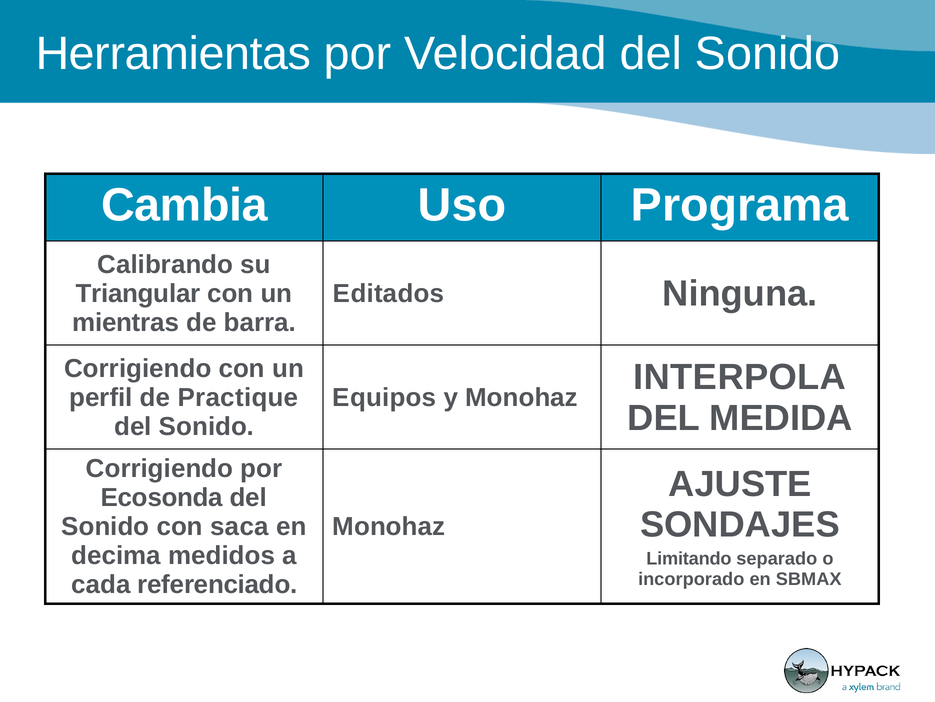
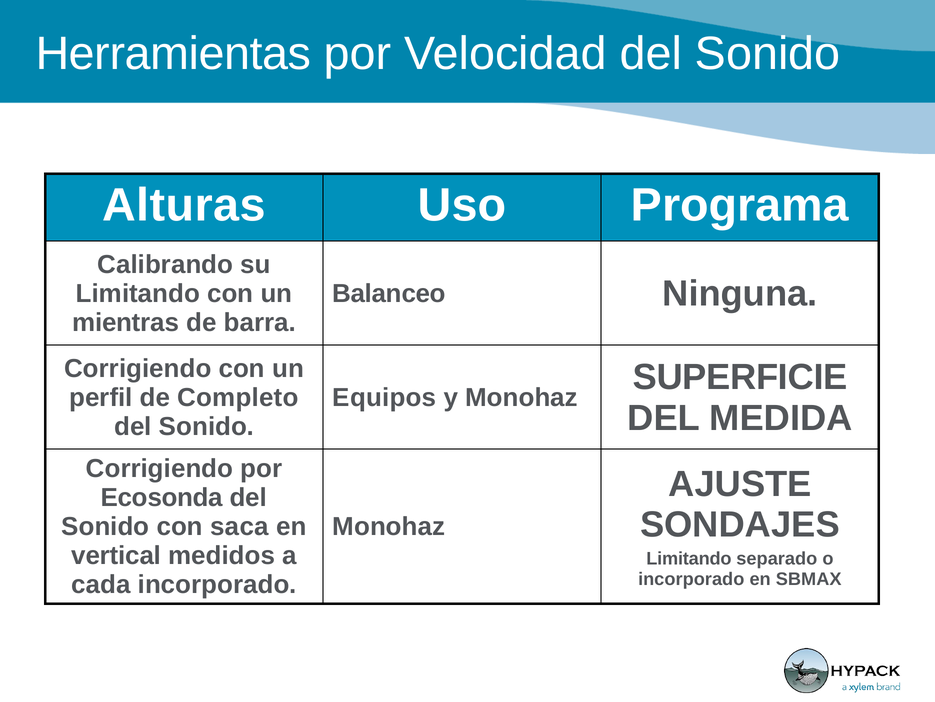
Cambia: Cambia -> Alturas (184, 205)
Triangular: Triangular -> Limitando (138, 293)
Editados: Editados -> Balanceo (389, 293)
INTERPOLA: INTERPOLA -> SUPERFICIE (740, 377)
Practique: Practique -> Completo (238, 397)
decima: decima -> vertical (116, 555)
cada referenciado: referenciado -> incorporado (217, 584)
